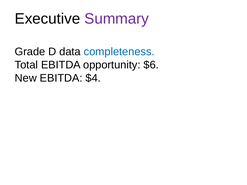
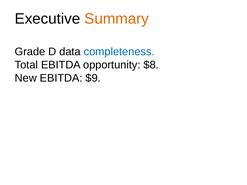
Summary colour: purple -> orange (117, 19)
$6: $6 -> $8 (151, 65)
$4: $4 -> $9 (93, 78)
